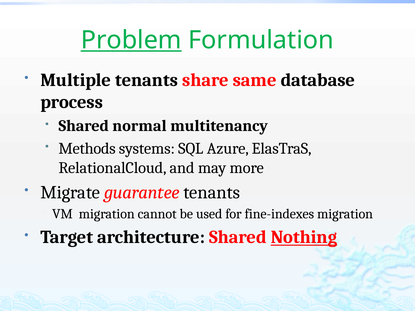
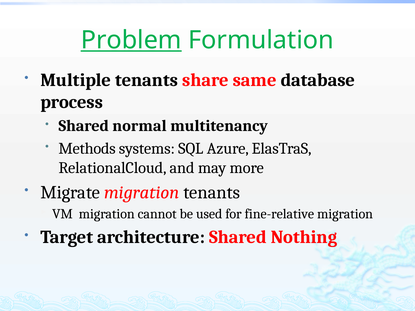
Migrate guarantee: guarantee -> migration (142, 193)
fine-indexes: fine-indexes -> fine-relative (279, 214)
Nothing underline: present -> none (304, 237)
